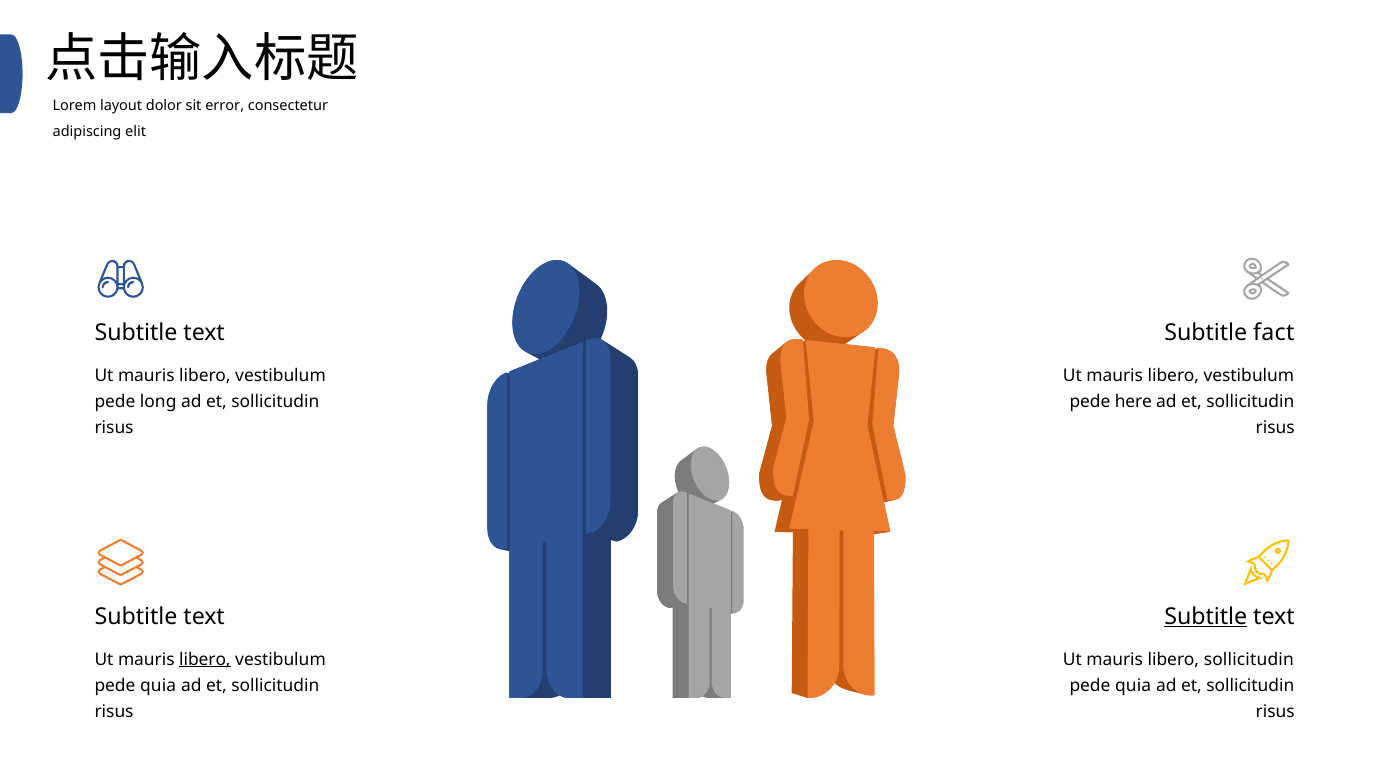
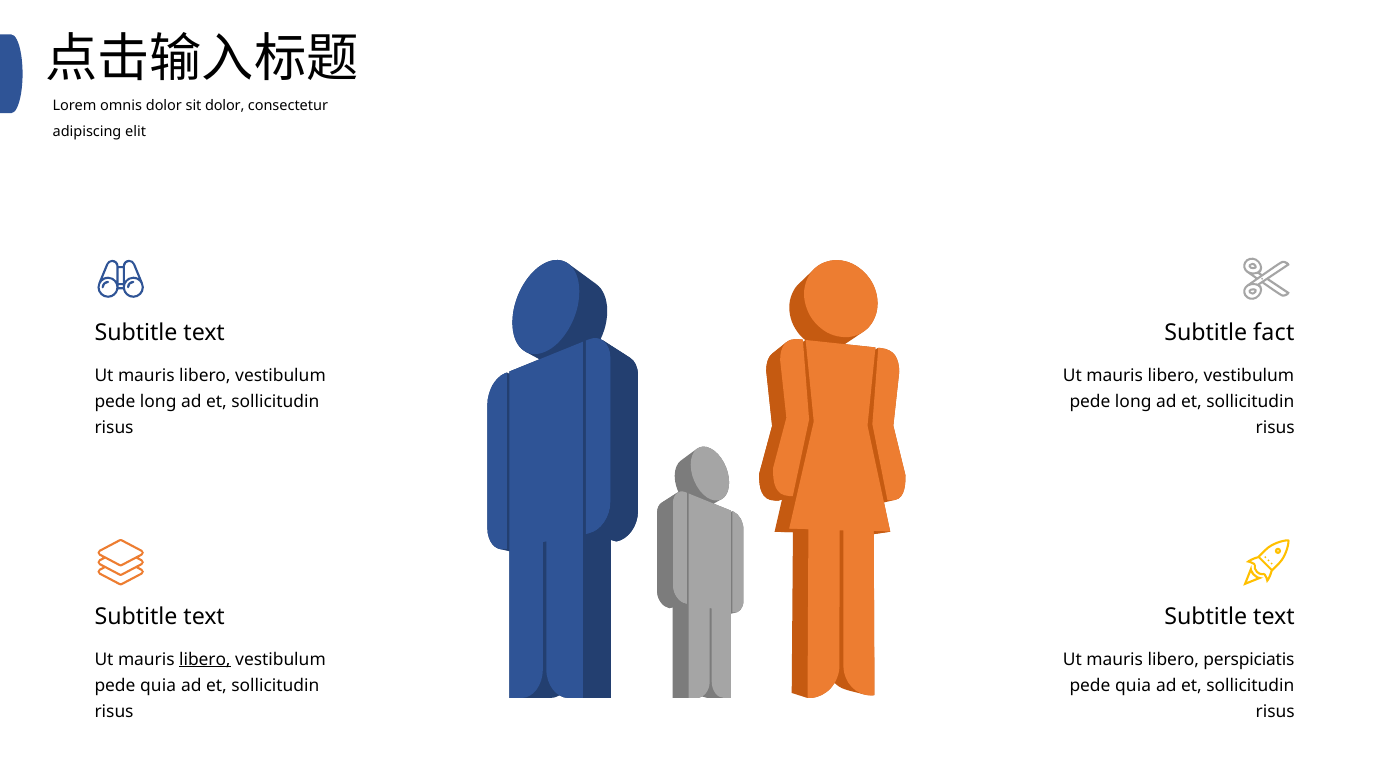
layout: layout -> omnis (121, 105)
sit error: error -> dolor (225, 105)
here: here -> long (1133, 402)
Subtitle underline: present -> none (1206, 616)
libero sollicitudin: sollicitudin -> perspiciatis (1249, 659)
